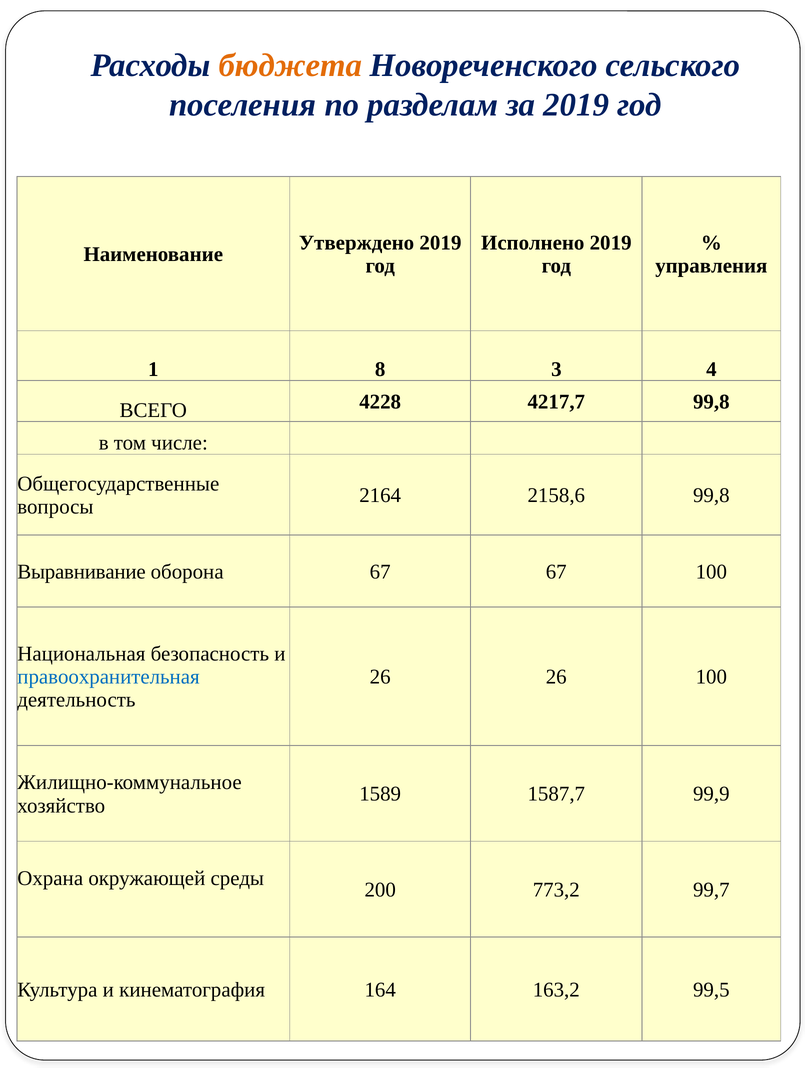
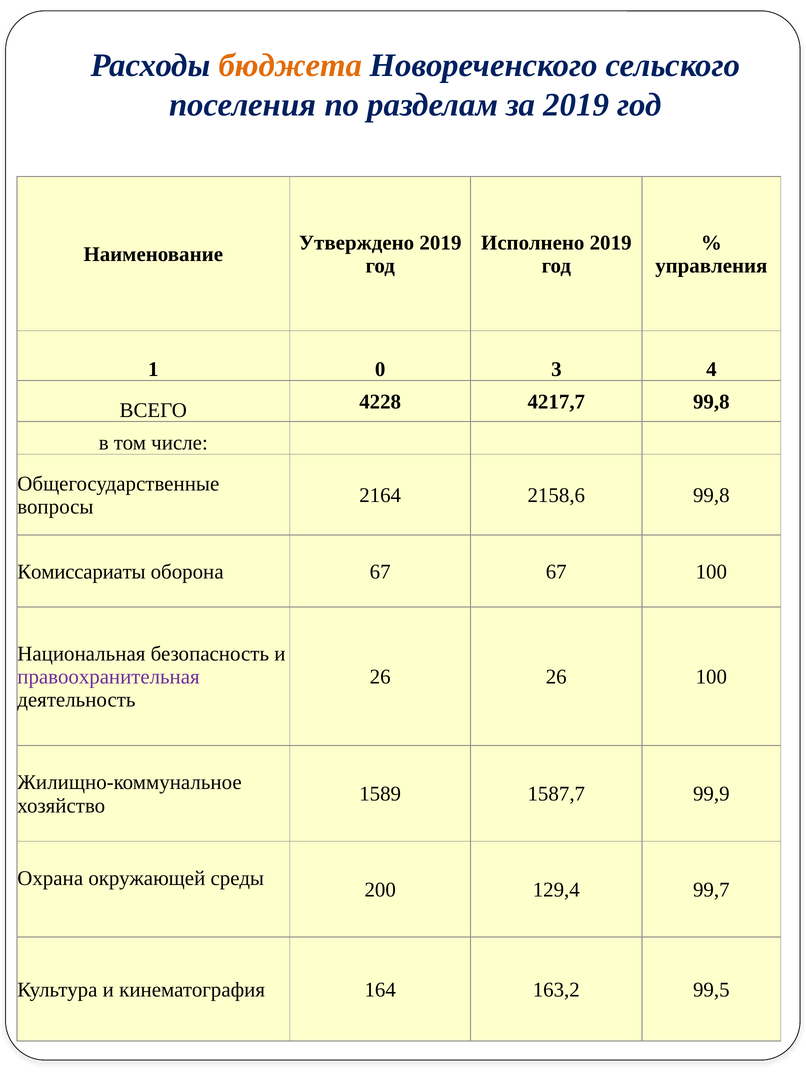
8: 8 -> 0 (380, 369)
Выравнивание: Выравнивание -> Комиссариаты (81, 571)
правоохранительная colour: blue -> purple (108, 677)
773,2: 773,2 -> 129,4 (556, 889)
